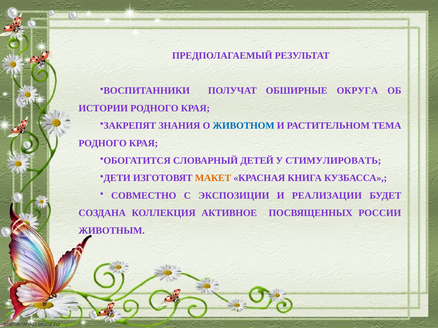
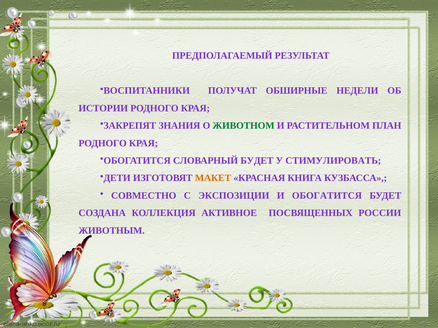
ОКРУГА: ОКРУГА -> НЕДЕЛИ (357, 91)
ЖИВОТНОМ colour: blue -> green (244, 126)
ТЕМА: ТЕМА -> ПЛАН (387, 126)
СЛОВАРНЫЙ ДЕТЕЙ: ДЕТЕЙ -> БУДЕТ (257, 161)
И РЕАЛИЗАЦИИ: РЕАЛИЗАЦИИ -> ОБОГАТИТСЯ (327, 196)
